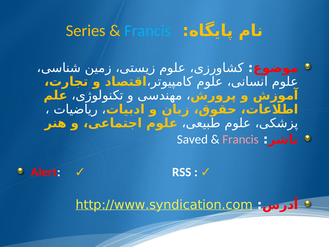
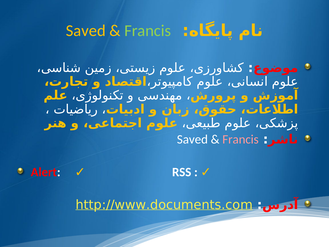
Series: Series -> Saved (86, 31)
Francis colour: light blue -> light green (148, 31)
http://www.syndication.com: http://www.syndication.com -> http://www.documents.com (164, 205)
